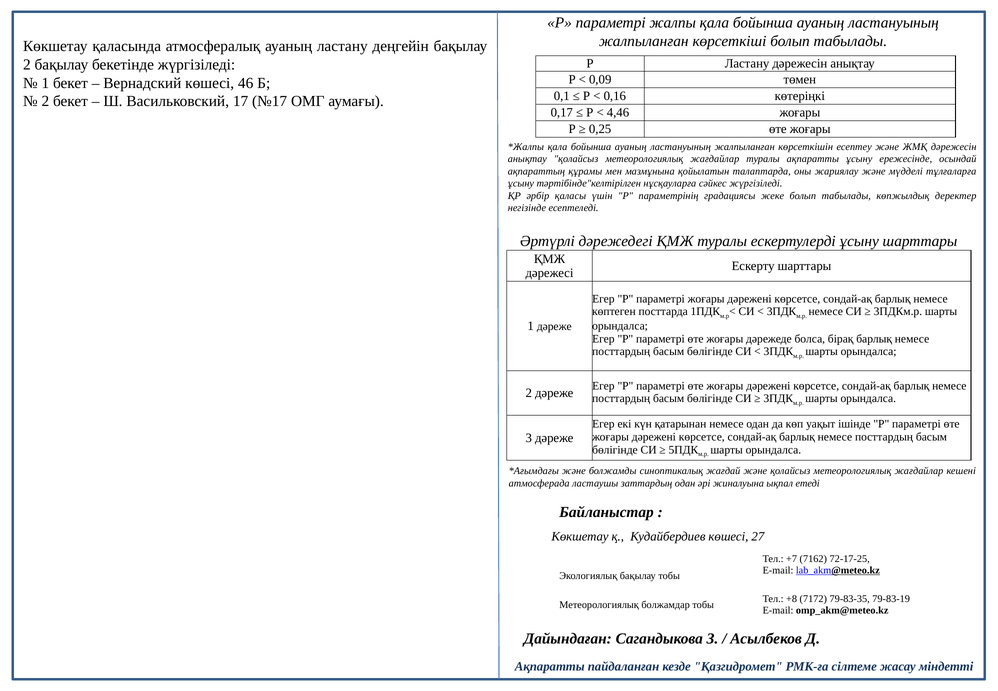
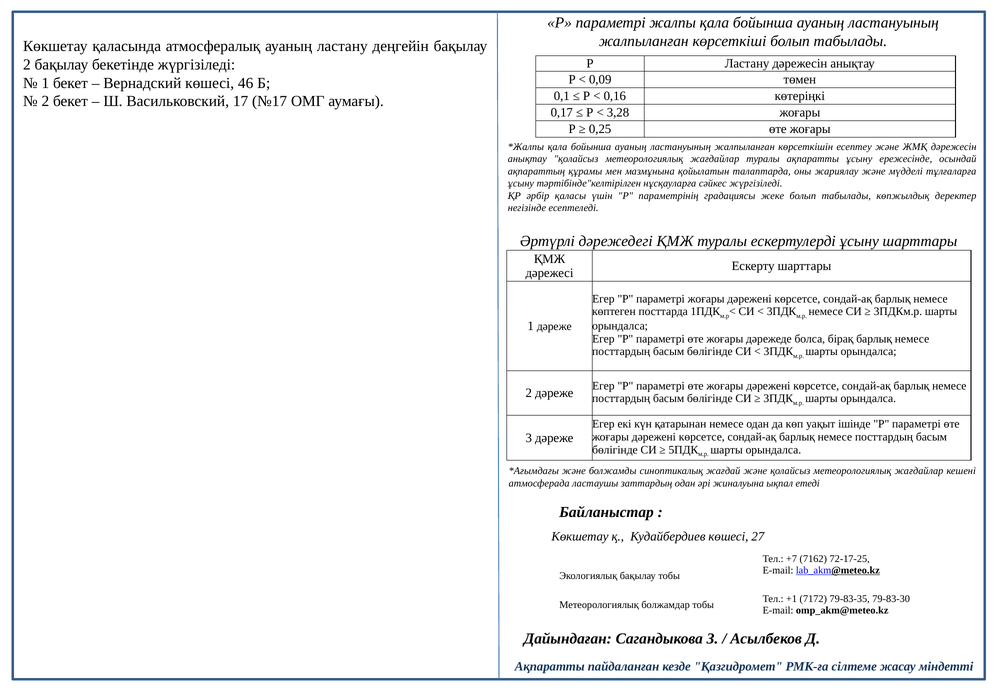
4,46: 4,46 -> 3,28 (618, 112)
+8: +8 -> +1 (792, 599)
79-83-19: 79-83-19 -> 79-83-30 (891, 599)
